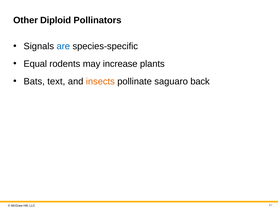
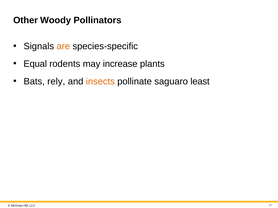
Diploid: Diploid -> Woody (56, 20)
are colour: blue -> orange (63, 46)
text: text -> rely (56, 82)
back: back -> least (200, 82)
